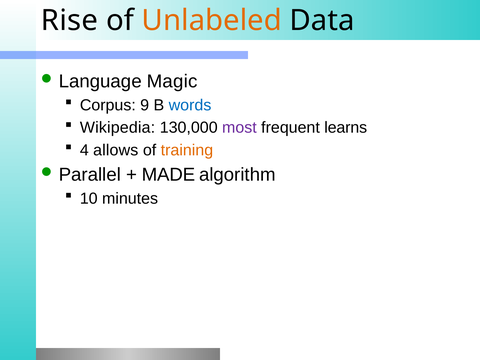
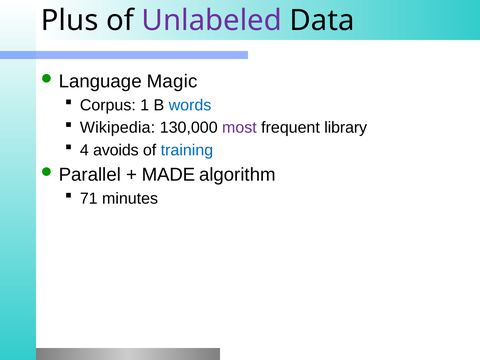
Rise: Rise -> Plus (70, 21)
Unlabeled colour: orange -> purple (212, 21)
9: 9 -> 1 (145, 105)
learns: learns -> library (346, 128)
allows: allows -> avoids (116, 150)
training colour: orange -> blue (187, 150)
10: 10 -> 71 (89, 199)
